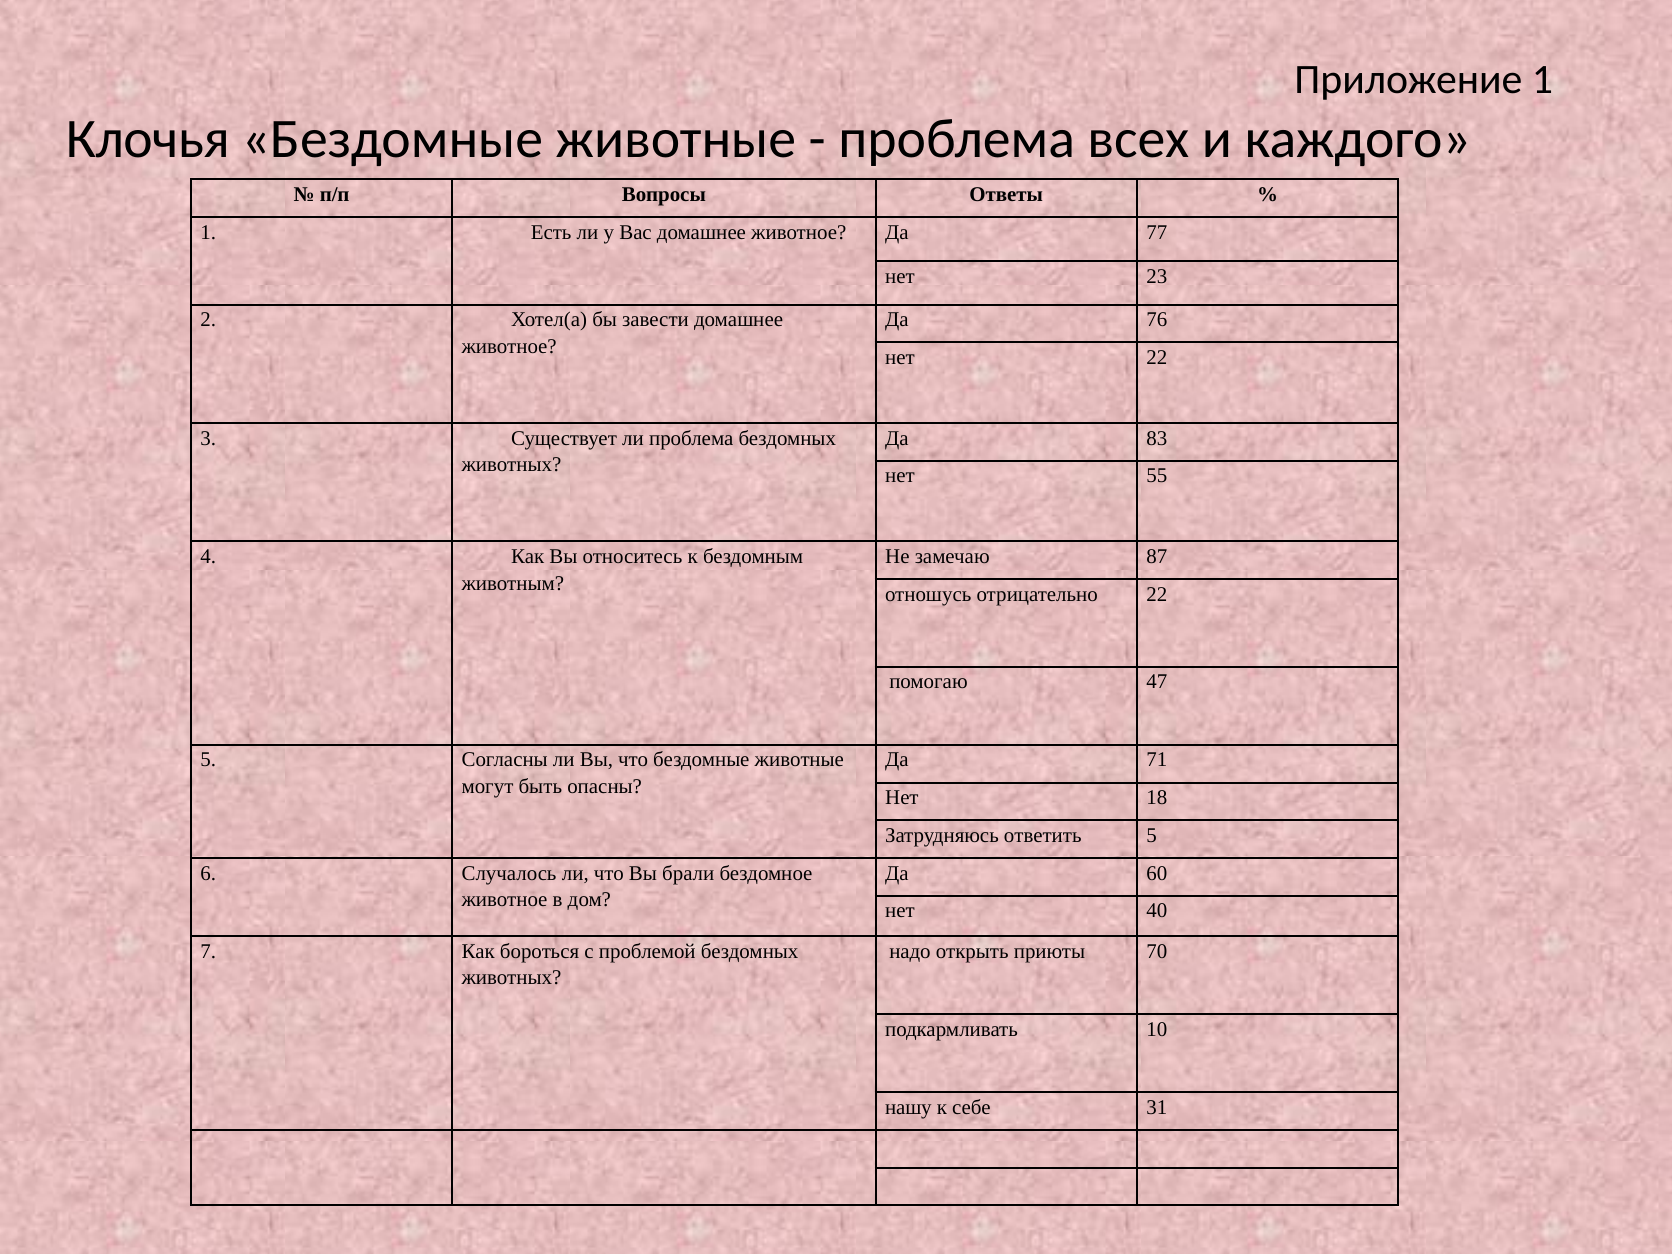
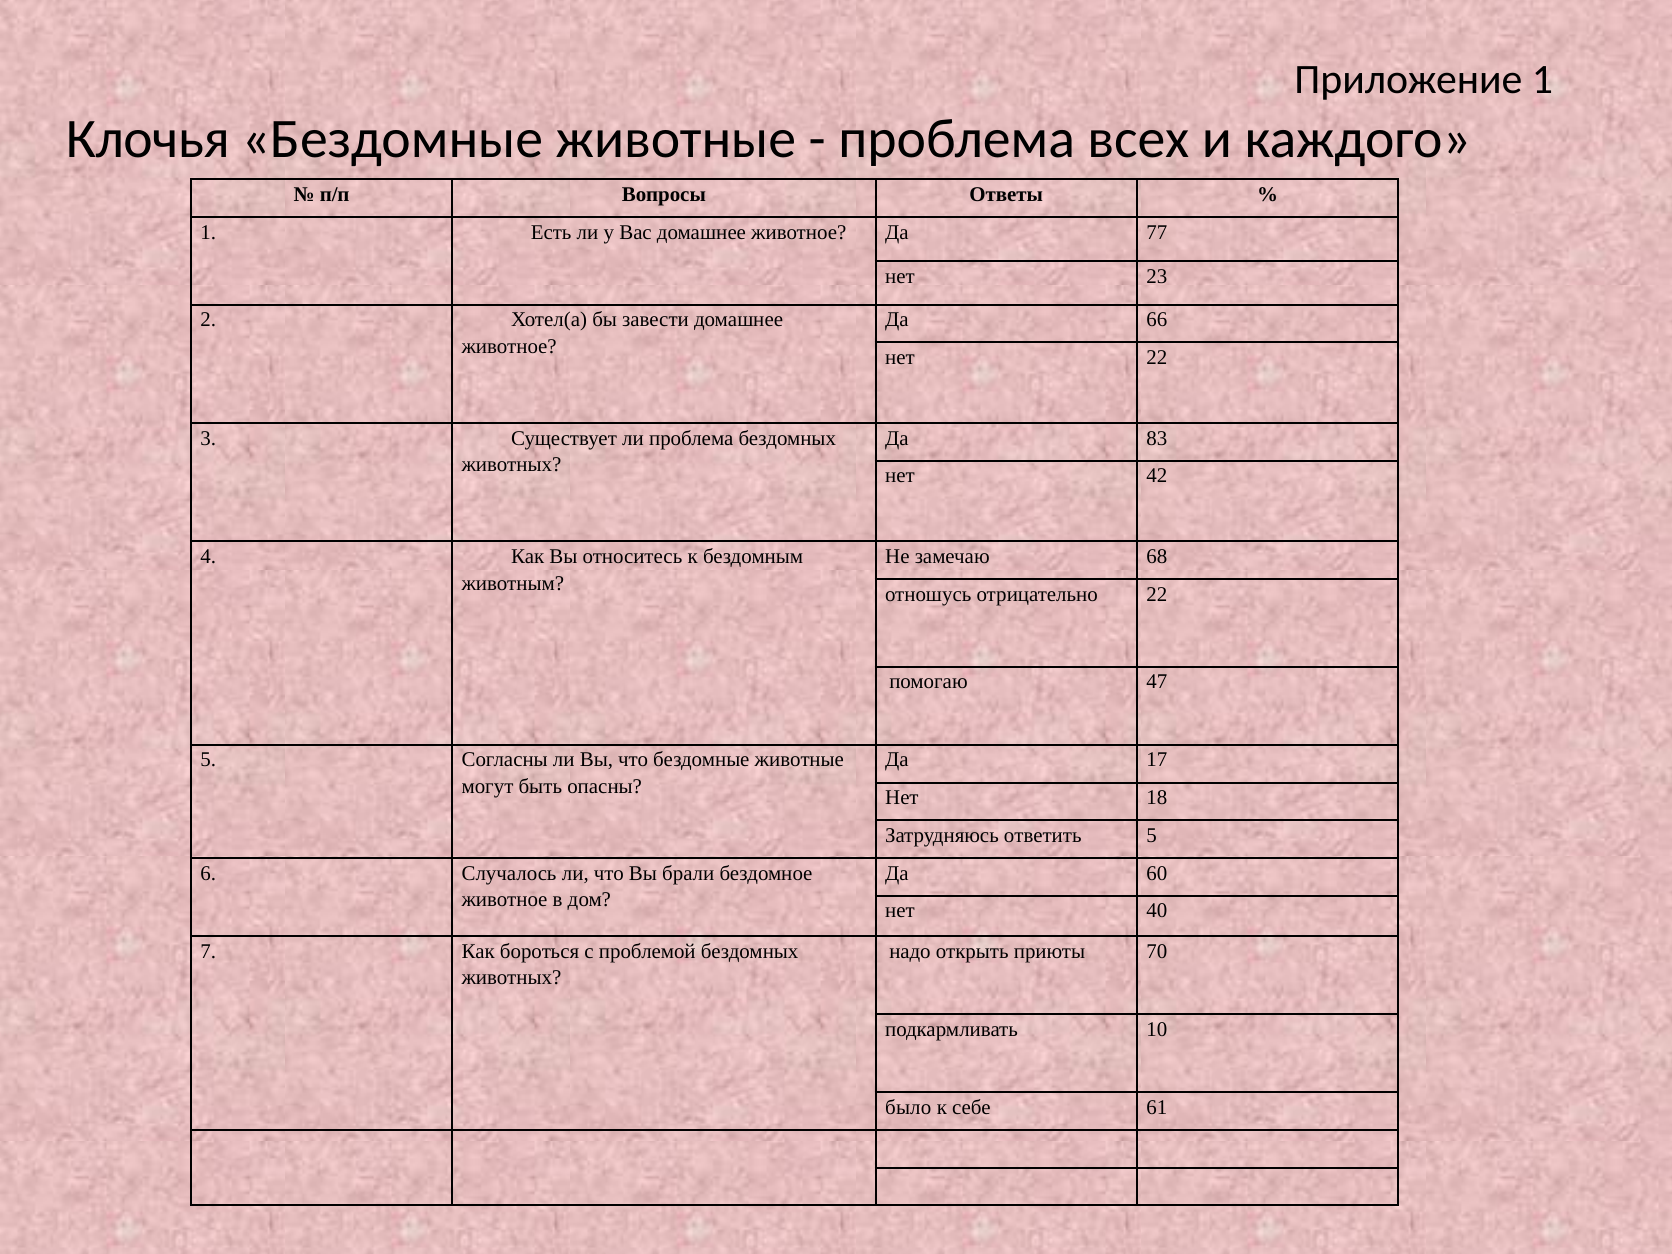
76: 76 -> 66 (1157, 320)
55: 55 -> 42 (1157, 476)
87: 87 -> 68 (1157, 557)
71: 71 -> 17 (1157, 760)
нашу: нашу -> было (908, 1107)
31: 31 -> 61 (1157, 1107)
